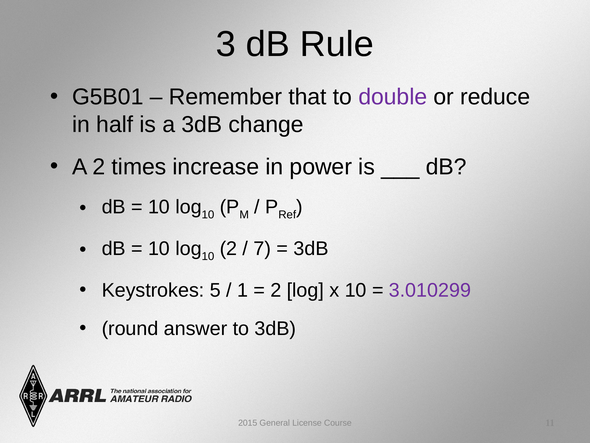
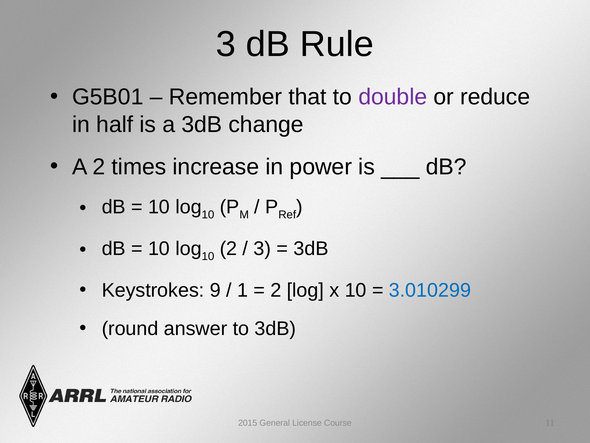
7: 7 -> 3 (262, 249)
5: 5 -> 9 (215, 290)
3.010299 colour: purple -> blue (430, 290)
